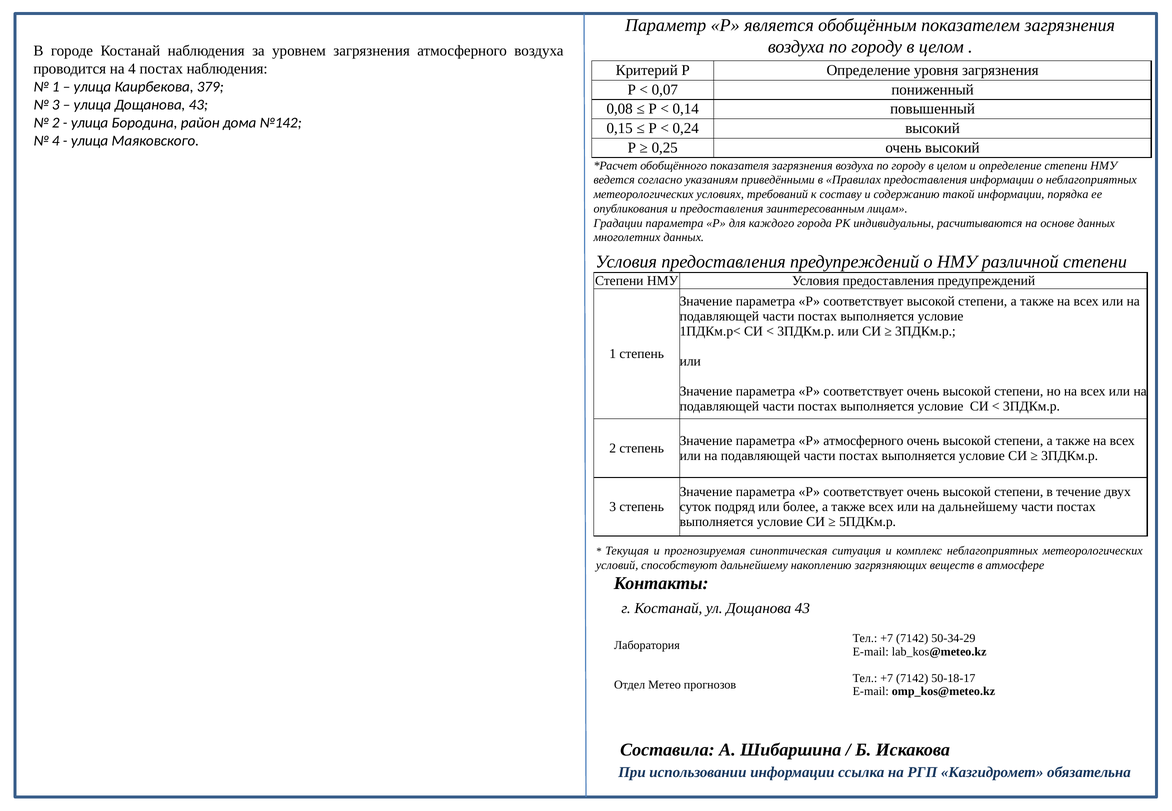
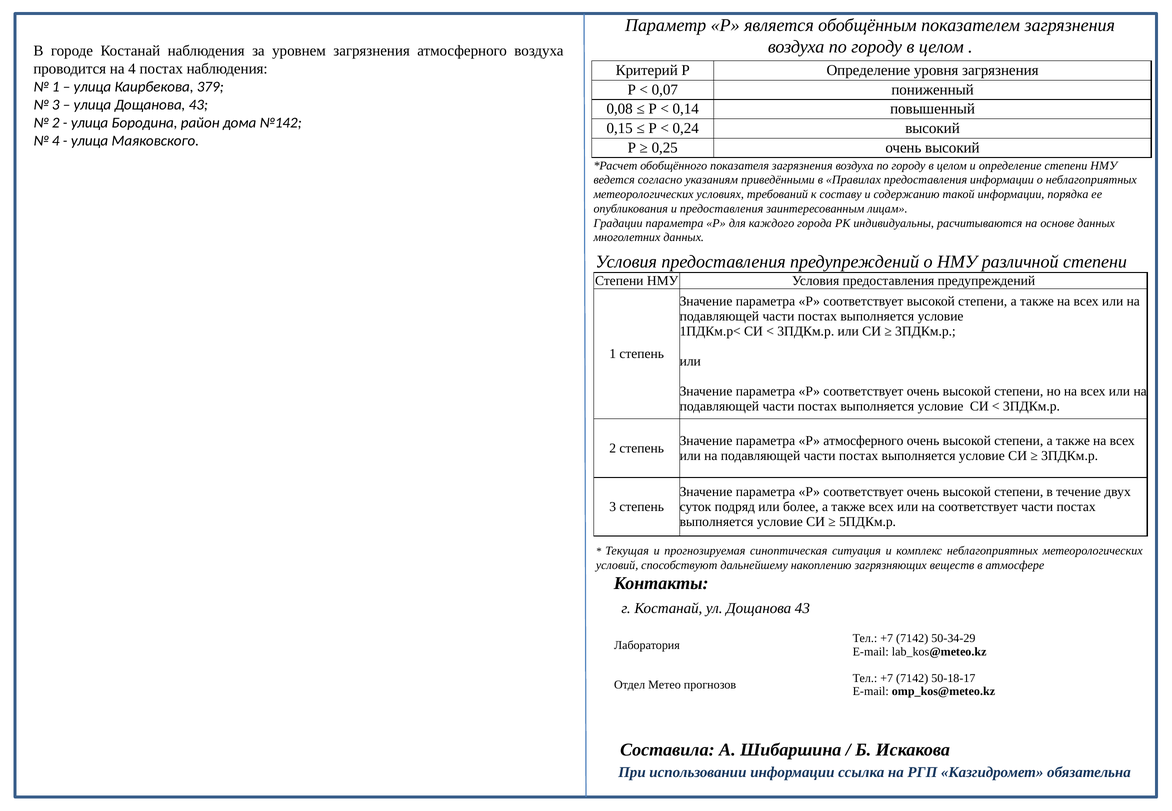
на дальнейшему: дальнейшему -> соответствует (978, 507)
